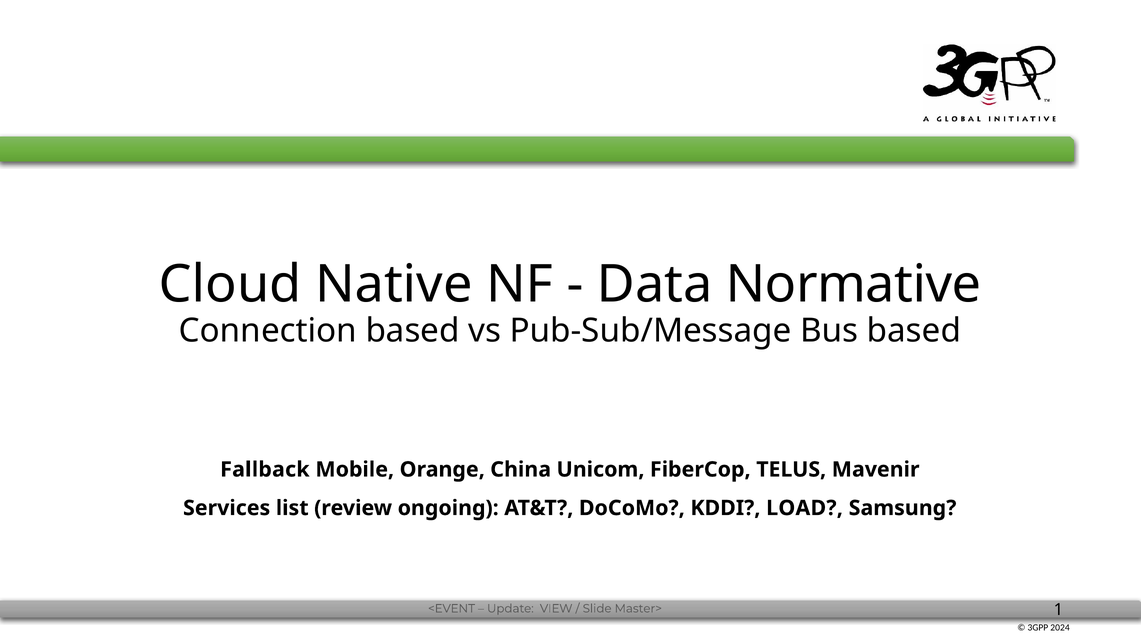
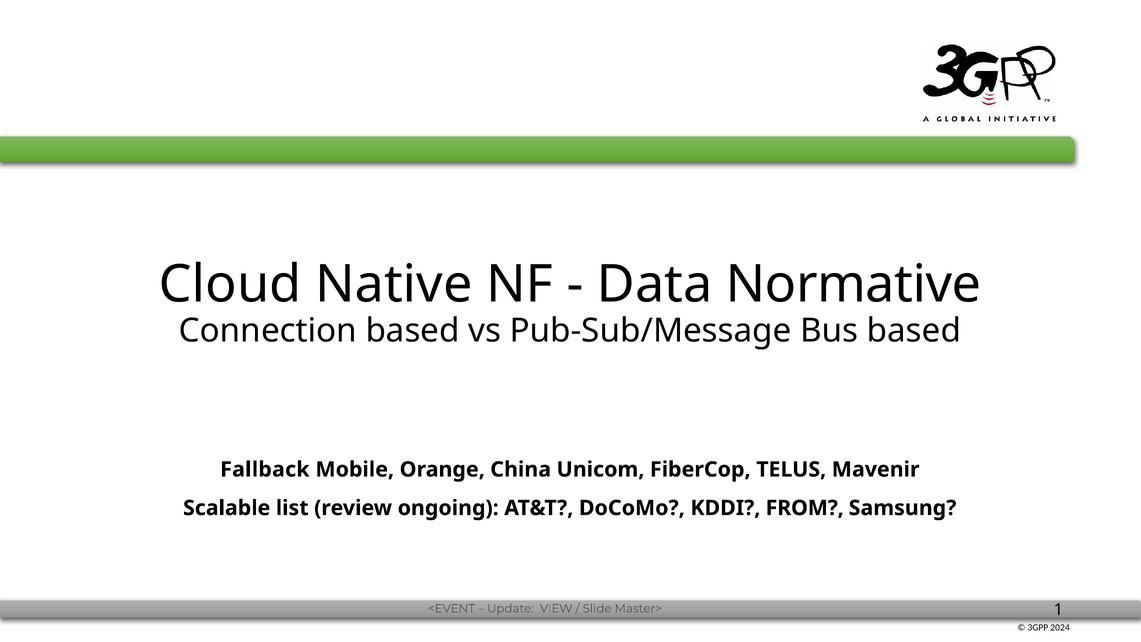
Services: Services -> Scalable (227, 508)
LOAD: LOAD -> FROM (805, 508)
